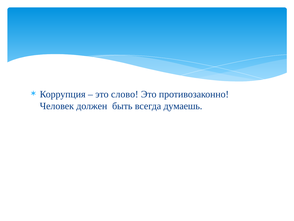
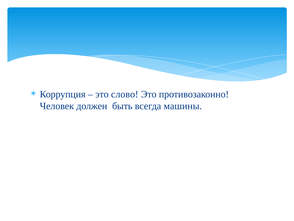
думаешь: думаешь -> машины (183, 106)
